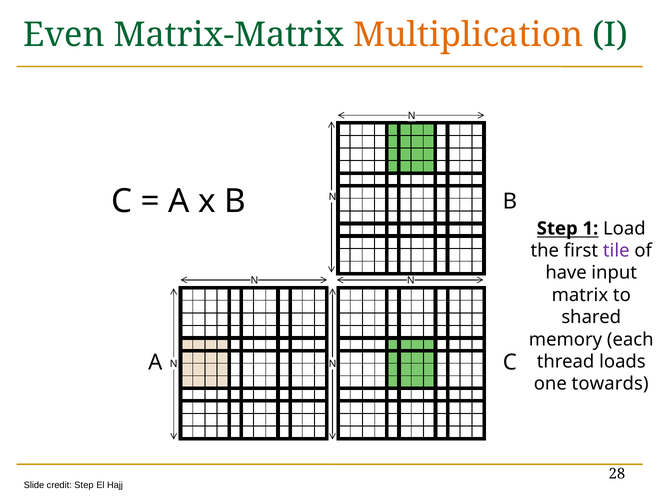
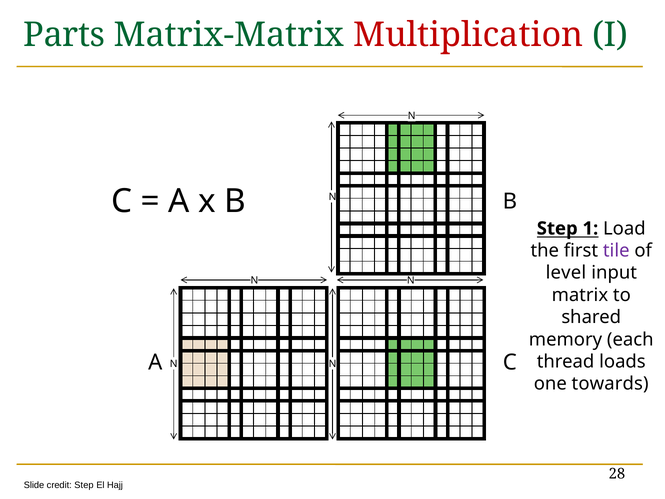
Even: Even -> Parts (64, 35)
Multiplication colour: orange -> red (468, 35)
have: have -> level (566, 273)
